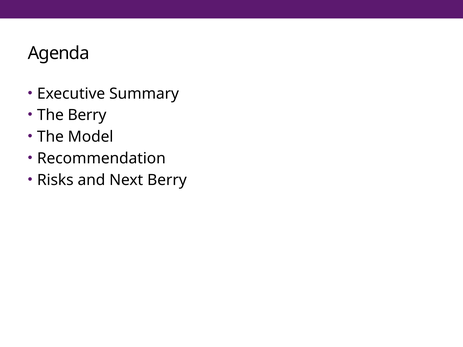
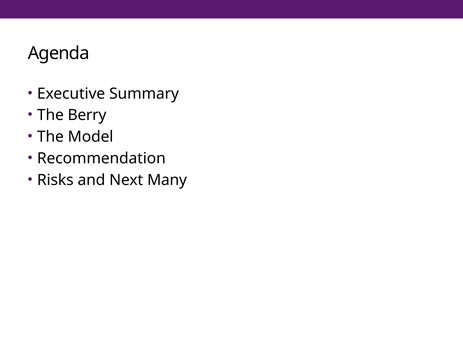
Next Berry: Berry -> Many (167, 180)
